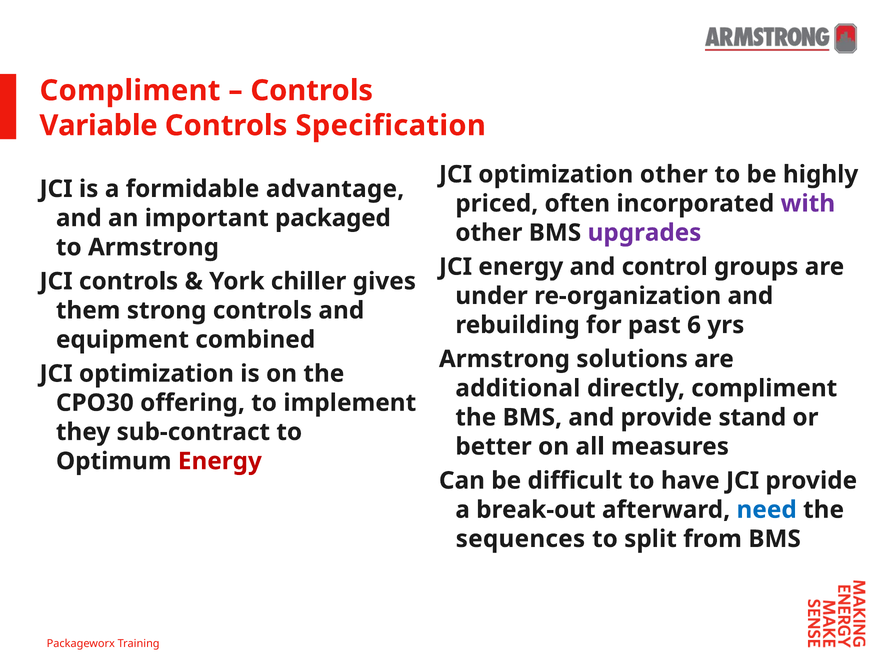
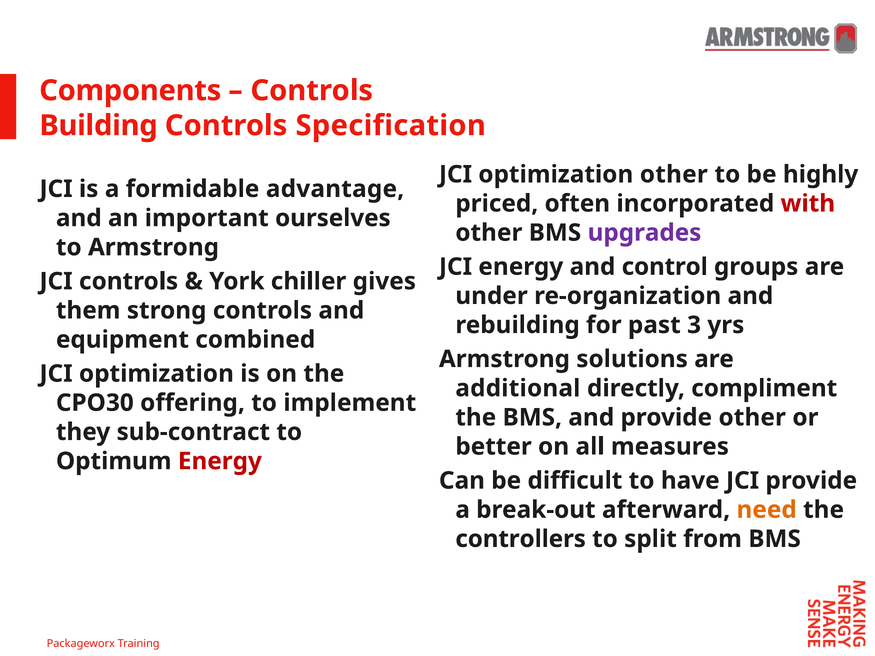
Compliment: Compliment -> Components (130, 91)
Variable: Variable -> Building (99, 126)
with colour: purple -> red (808, 204)
packaged: packaged -> ourselves (333, 218)
6: 6 -> 3 (694, 325)
provide stand: stand -> other (752, 418)
need colour: blue -> orange (767, 510)
sequences: sequences -> controllers (521, 539)
